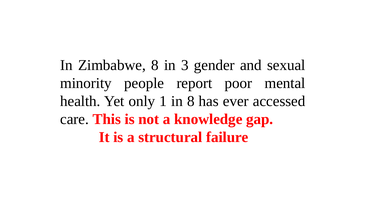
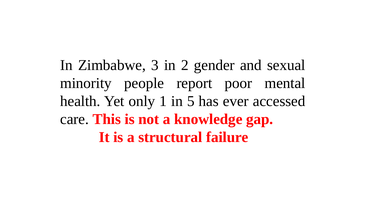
Zimbabwe 8: 8 -> 3 (155, 65)
3: 3 -> 2 (185, 65)
in 8: 8 -> 5 (191, 101)
